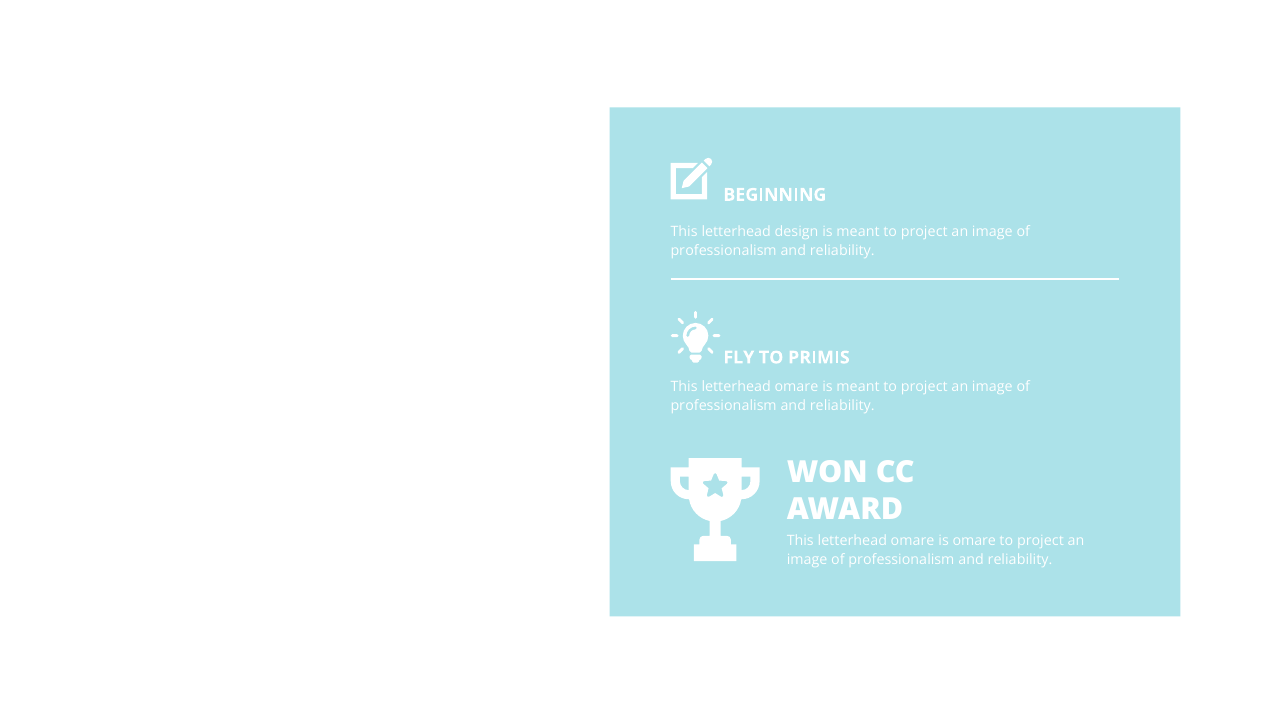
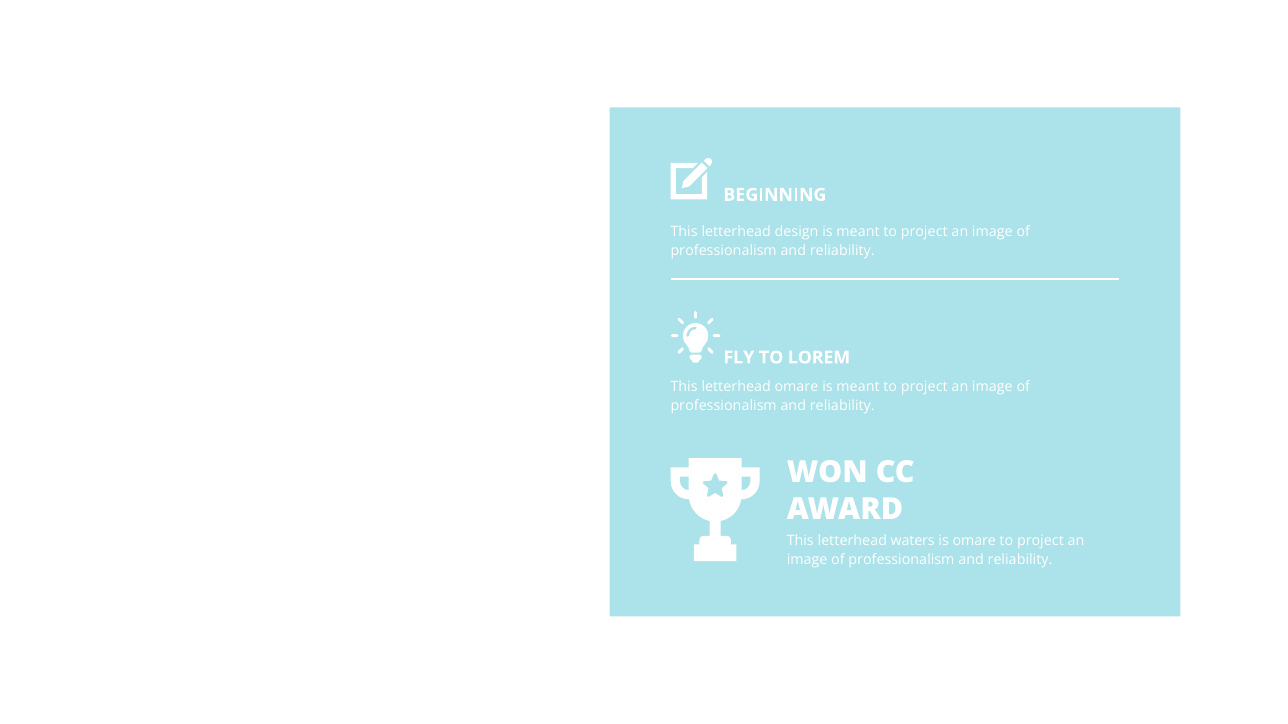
PRIMIS: PRIMIS -> LOREM (819, 358)
omare: omare -> waters (913, 542)
